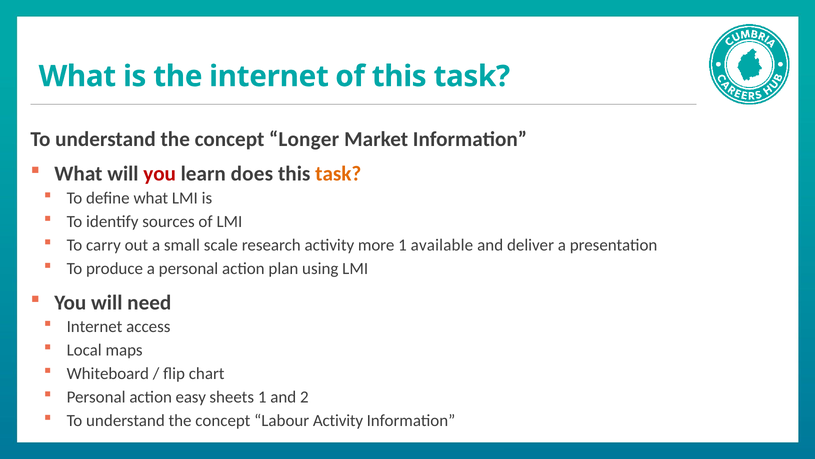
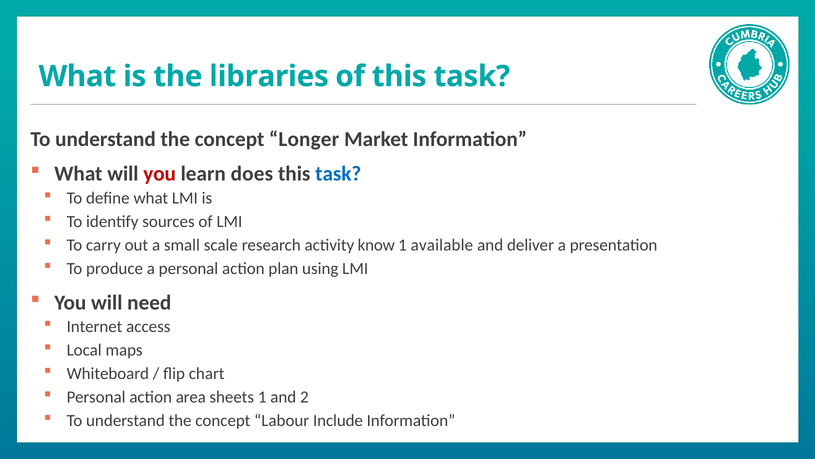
the internet: internet -> libraries (269, 76)
task colour: orange -> blue (338, 174)
more: more -> know (376, 245)
easy: easy -> area (191, 397)
Labour Activity: Activity -> Include (338, 420)
